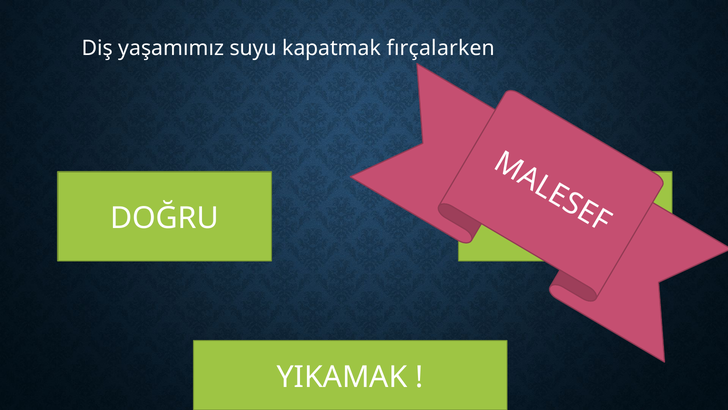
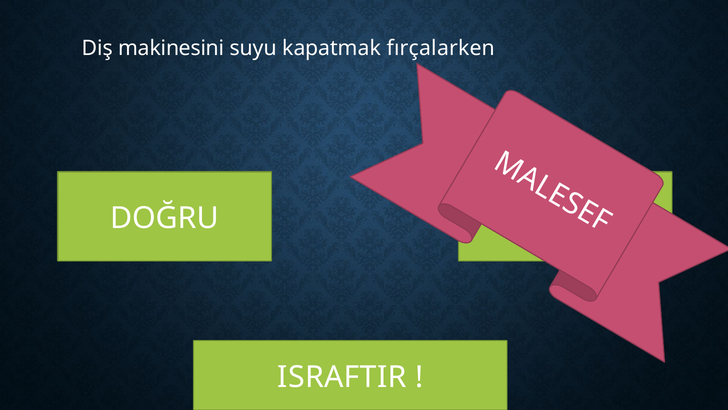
yaşamımız: yaşamımız -> makinesini (171, 48)
YIKAMAK: YIKAMAK -> ISRAFTIR (342, 377)
